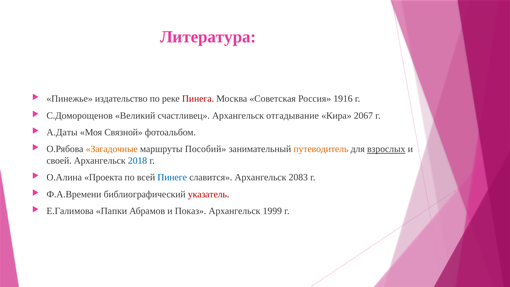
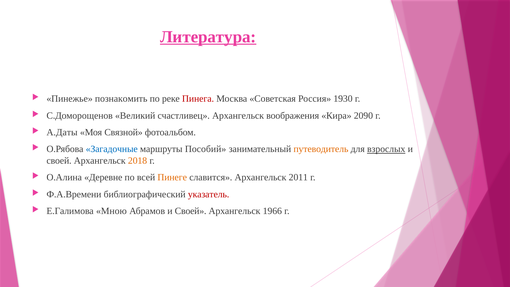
Литература underline: none -> present (208, 37)
издательство: издательство -> познакомить (121, 99)
1916: 1916 -> 1930 (343, 99)
отгадывание: отгадывание -> воображения (293, 115)
2067: 2067 -> 2090 (363, 115)
Загадочные colour: orange -> blue (112, 149)
2018 colour: blue -> orange (138, 161)
Проекта: Проекта -> Деревне (103, 177)
Пинеге colour: blue -> orange (172, 177)
2083: 2083 -> 2011 (298, 177)
Папки: Папки -> Мною (111, 211)
Абрамов и Показ: Показ -> Своей (191, 211)
1999: 1999 -> 1966 (272, 211)
